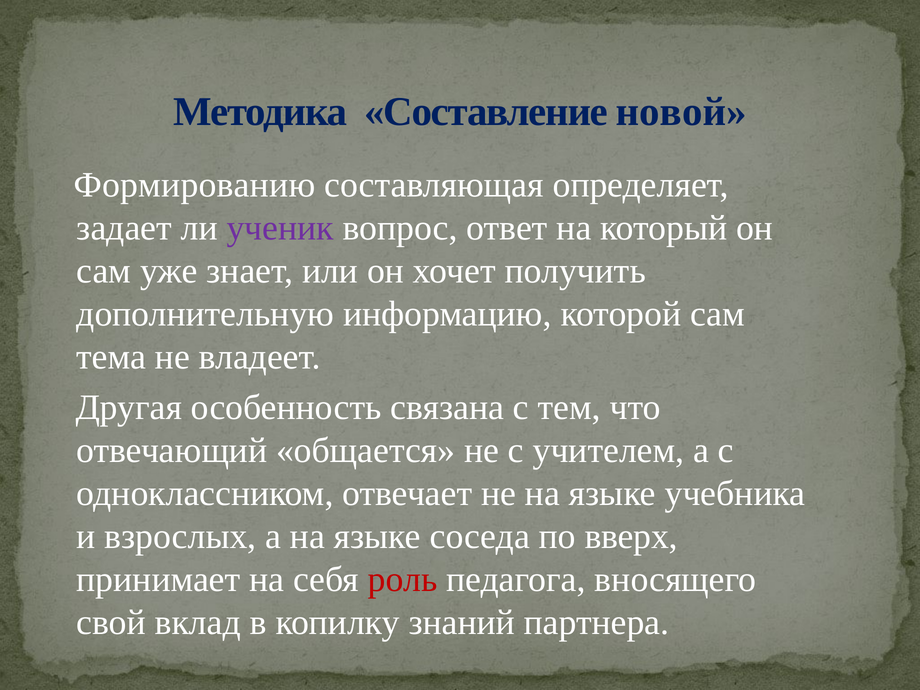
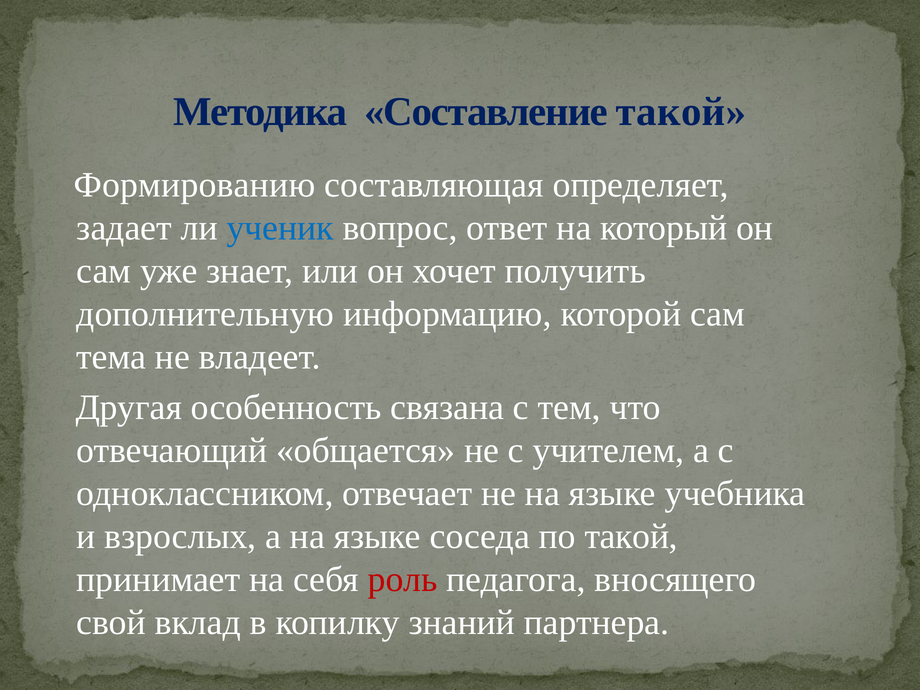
Составление новой: новой -> такой (681, 112)
ученик colour: purple -> blue (280, 228)
по вверх: вверх -> такой (631, 536)
